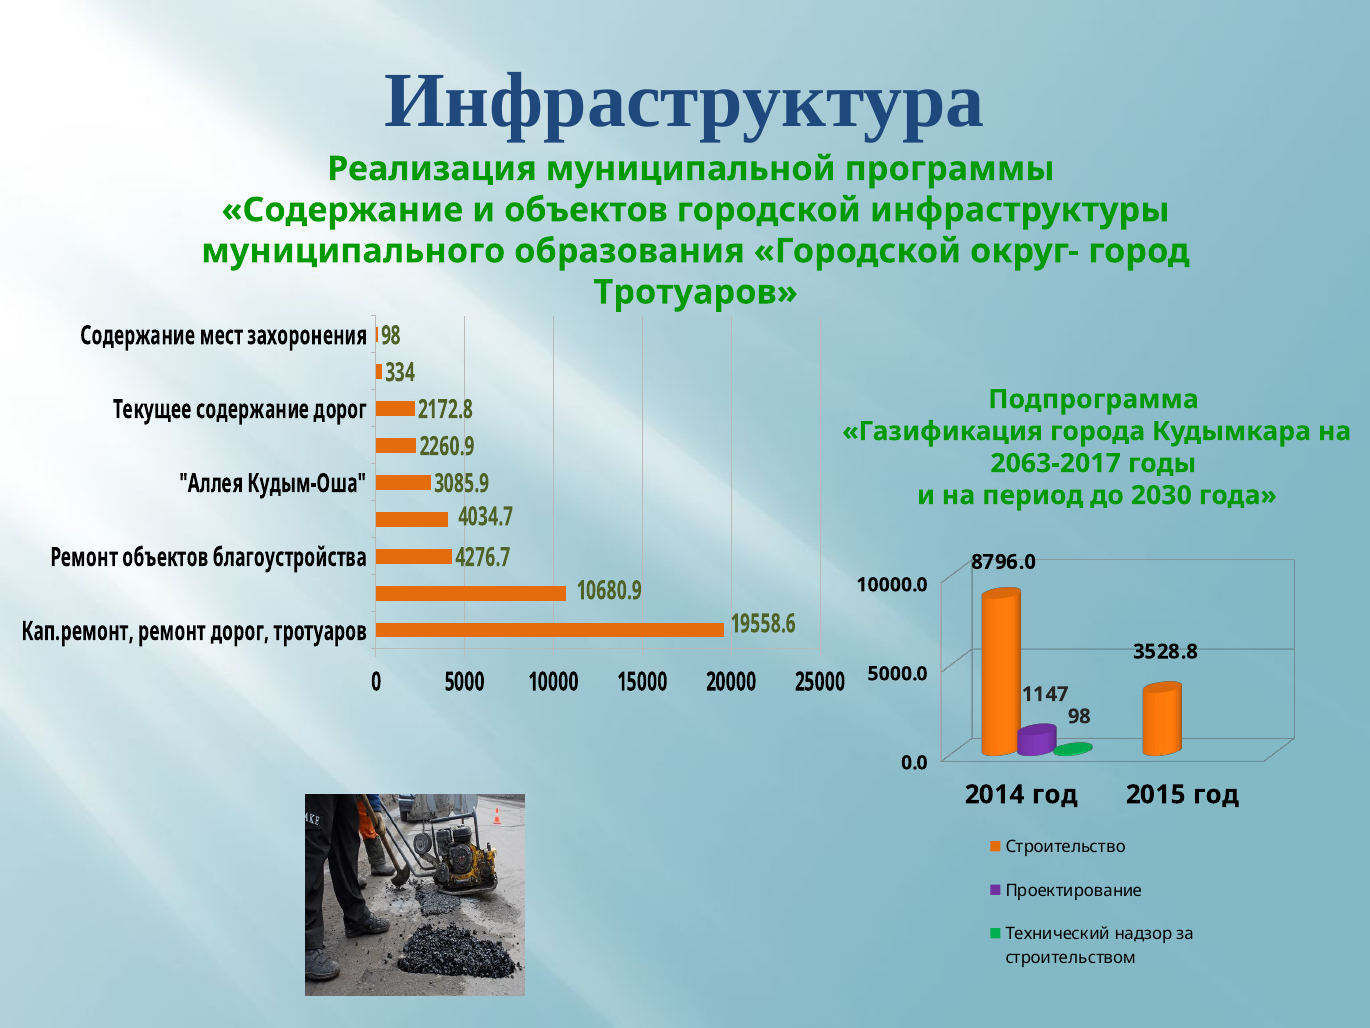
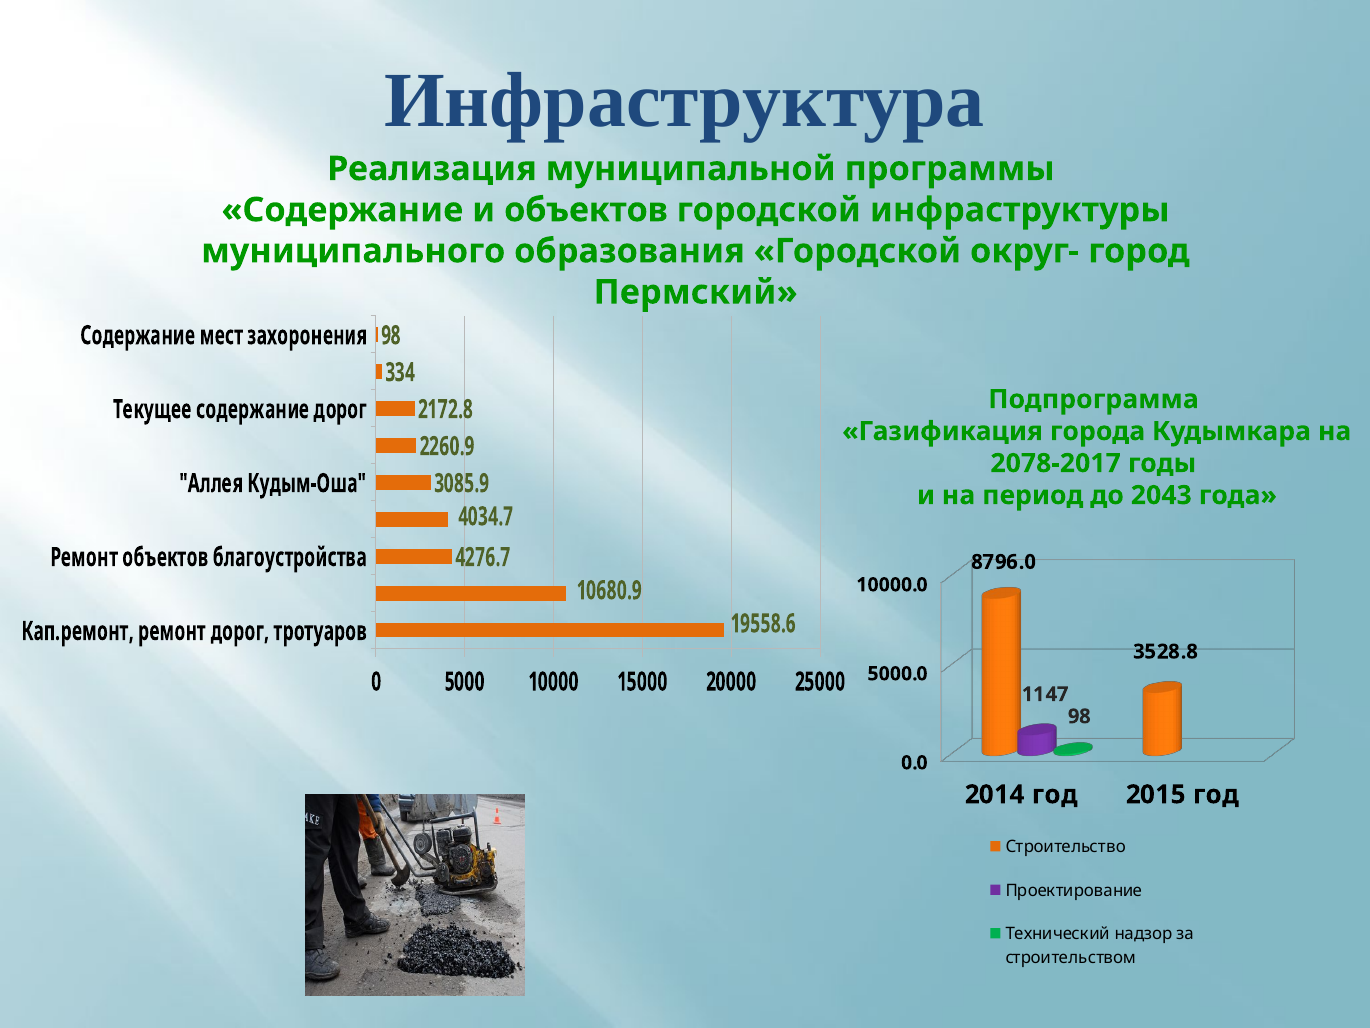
Тротуаров: Тротуаров -> Пермский (696, 292)
2063-2017: 2063-2017 -> 2078-2017 (1056, 463)
2030: 2030 -> 2043 (1161, 495)
